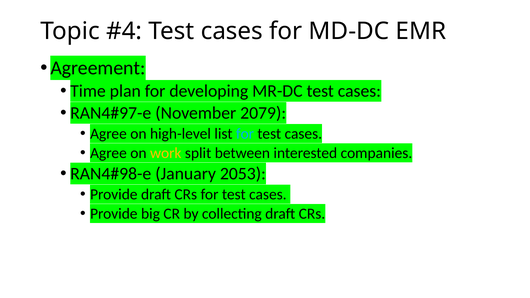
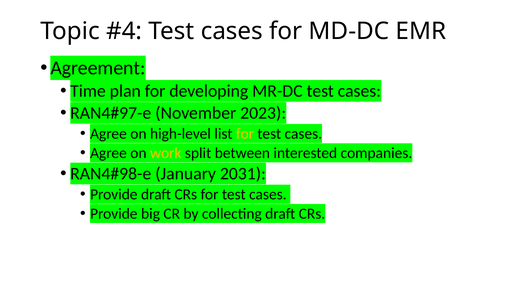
2079: 2079 -> 2023 (263, 113)
for colour: light blue -> yellow (245, 134)
2053: 2053 -> 2031 (243, 174)
